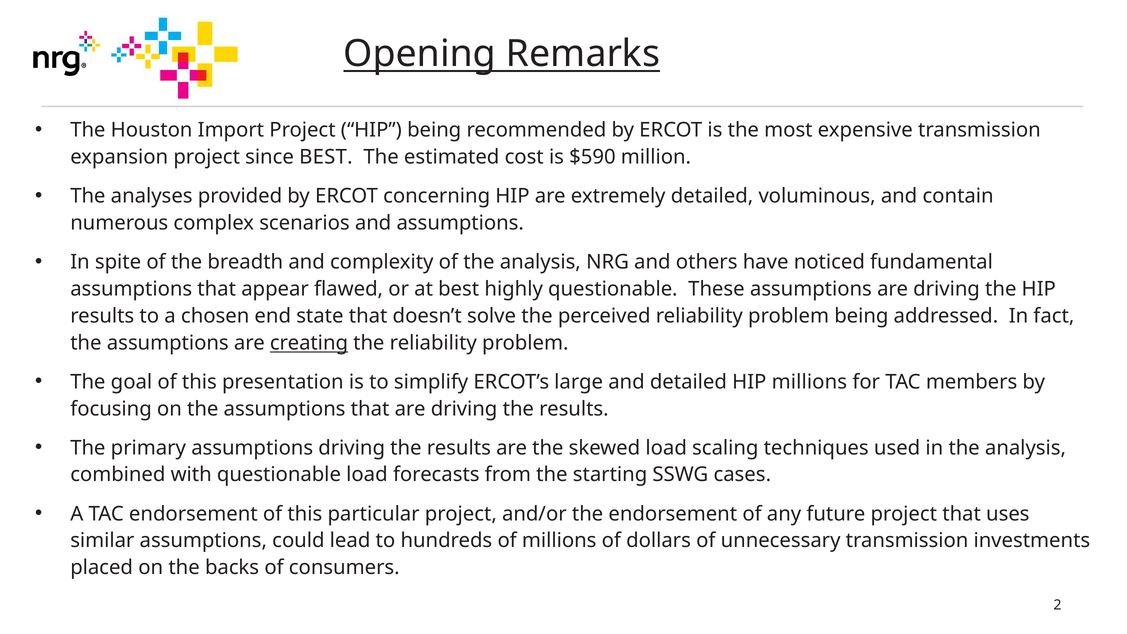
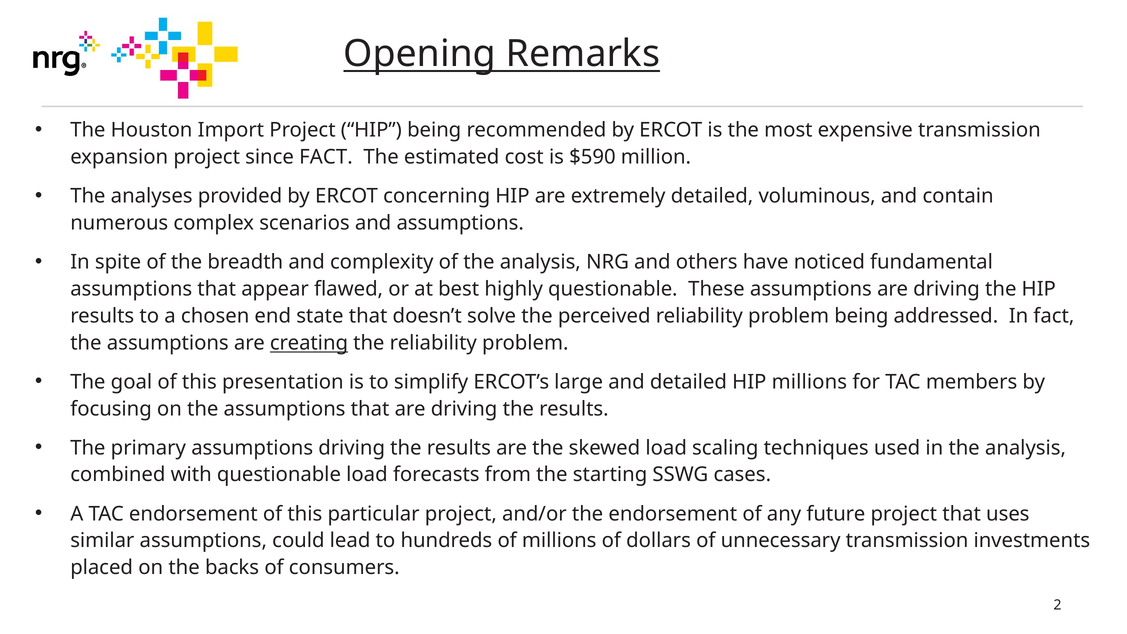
since BEST: BEST -> FACT (326, 157)
